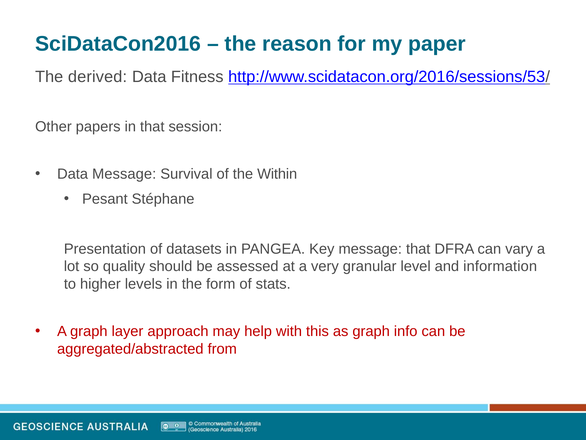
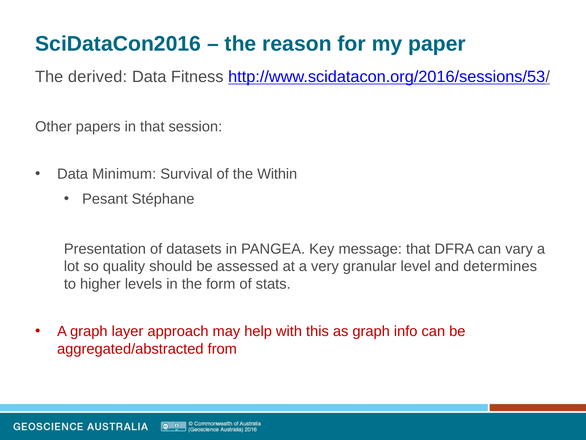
Data Message: Message -> Minimum (124, 174)
information: information -> determines (500, 266)
